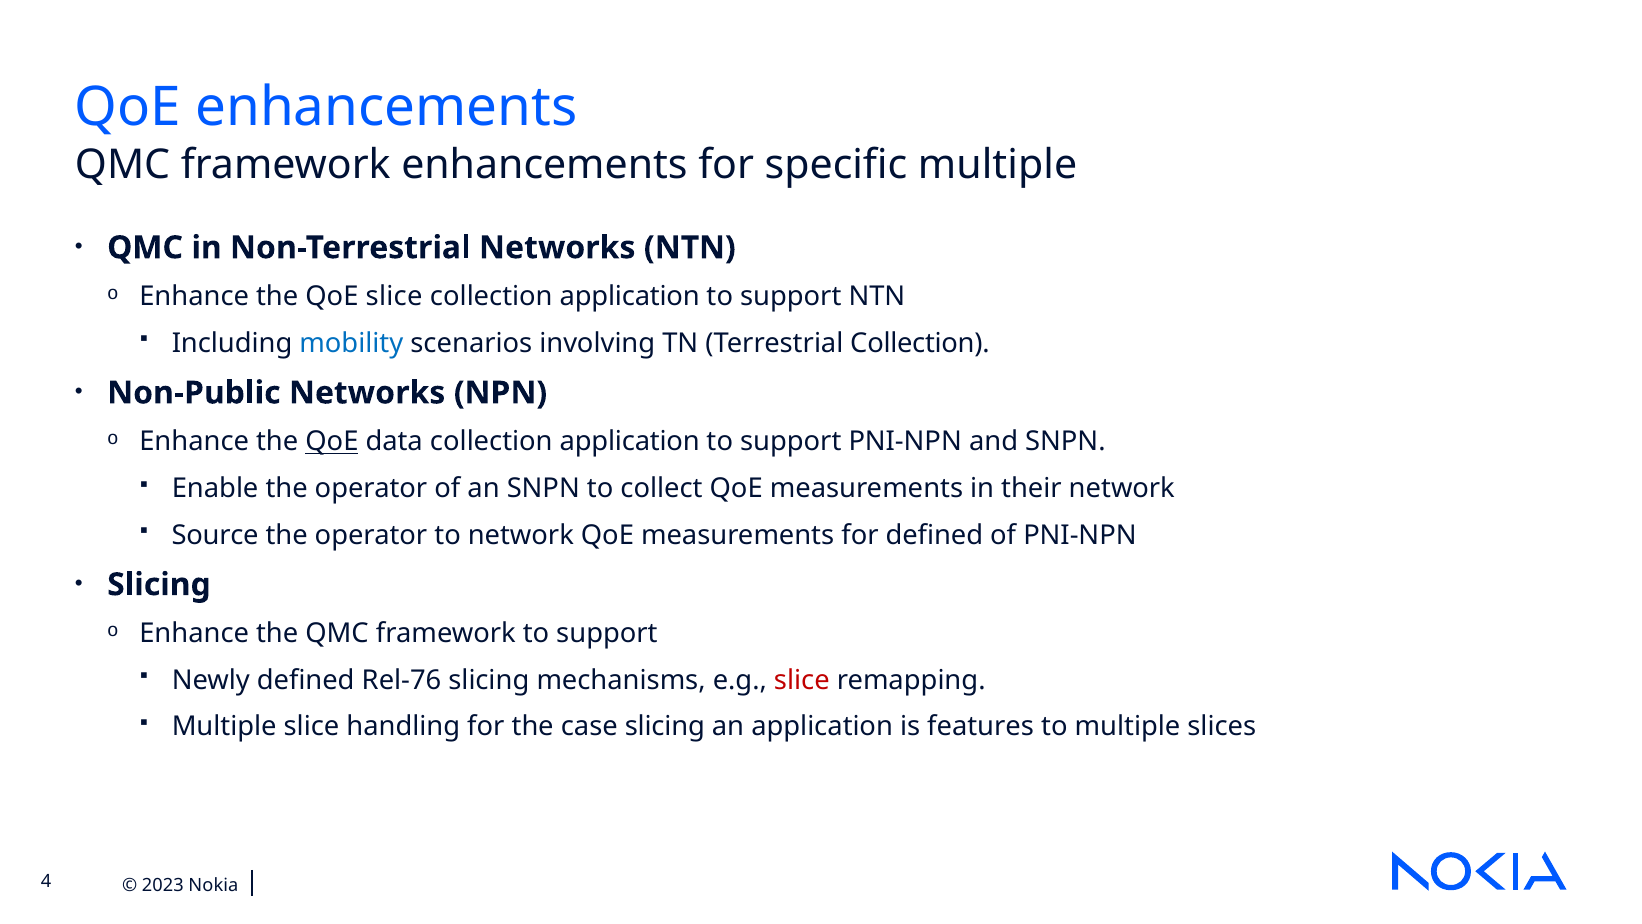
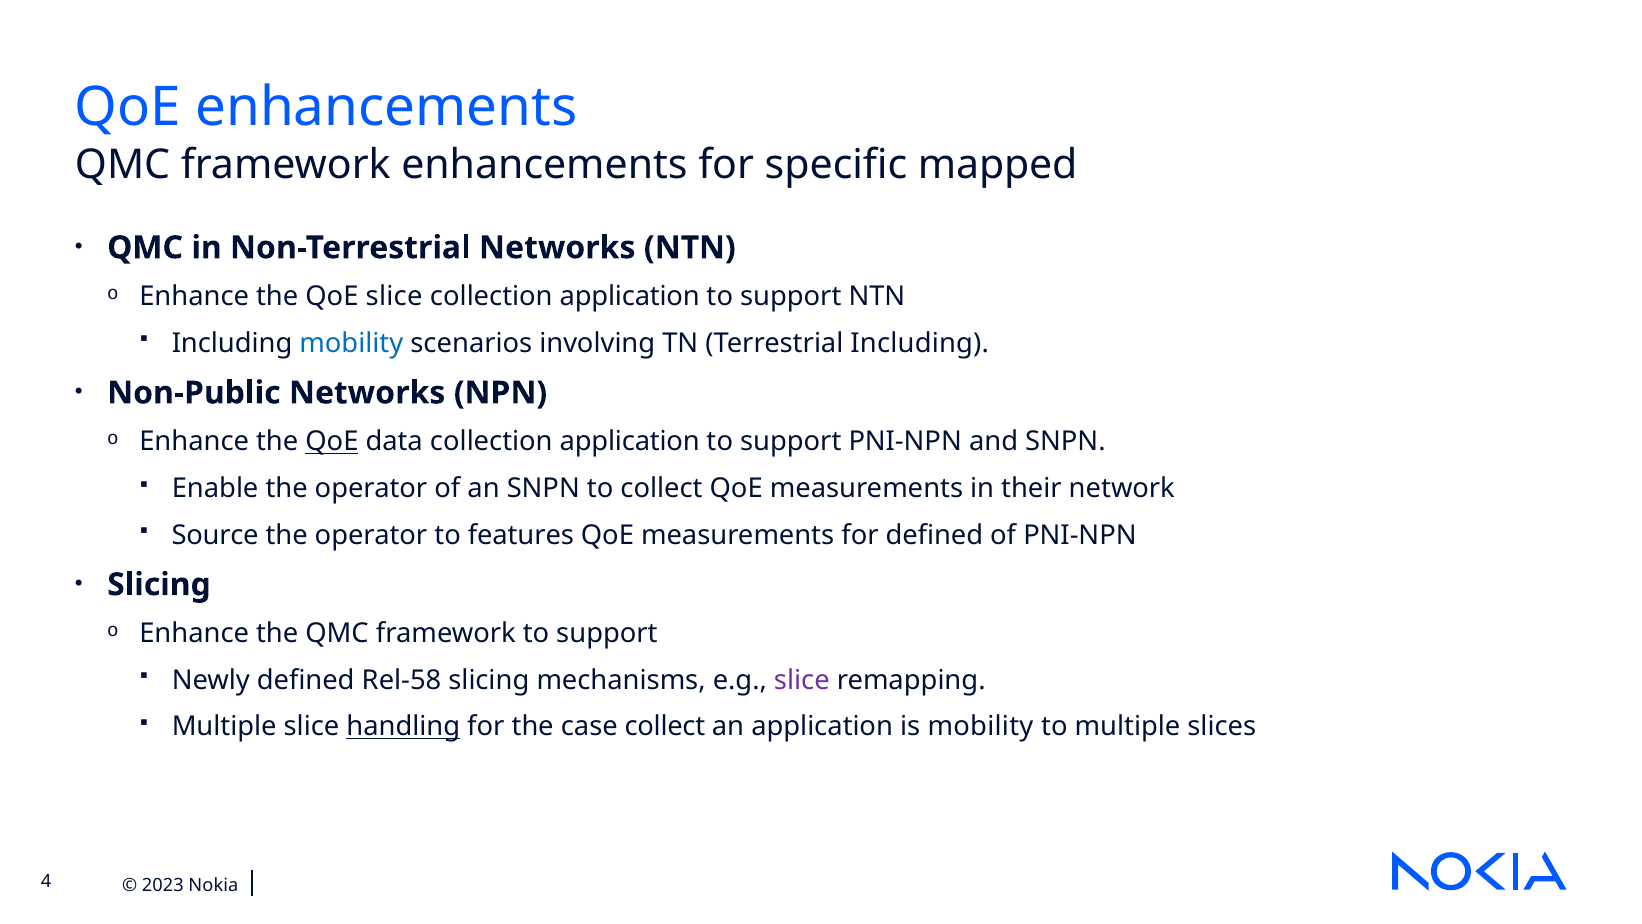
specific multiple: multiple -> mapped (998, 165)
Terrestrial Collection: Collection -> Including (920, 343)
to network: network -> features (521, 535)
Rel-76: Rel-76 -> Rel-58 (402, 680)
slice colour: red -> purple (802, 680)
handling underline: none -> present (403, 727)
case slicing: slicing -> collect (665, 727)
is features: features -> mobility (980, 727)
